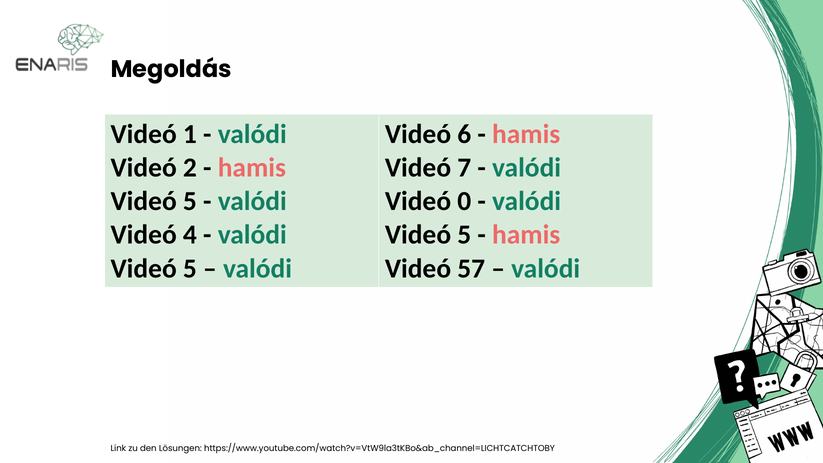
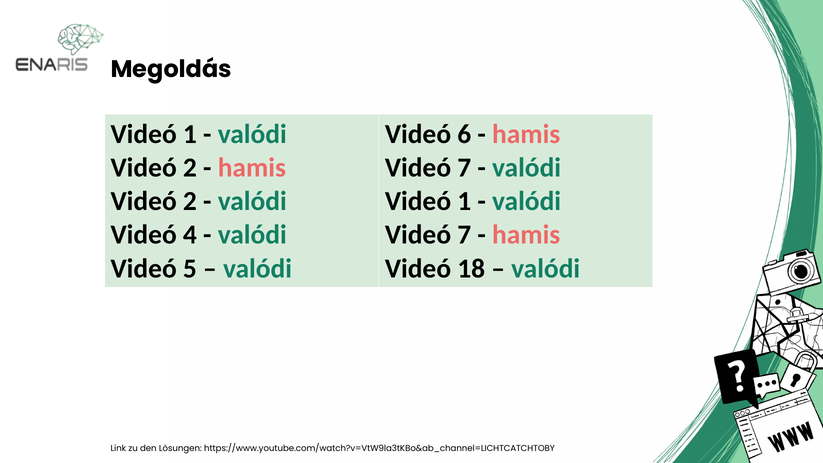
5: 5 -> 2 (190, 201)
0: 0 -> 1 (464, 201)
5: 5 -> 7 (464, 235)
57: 57 -> 18 (471, 268)
